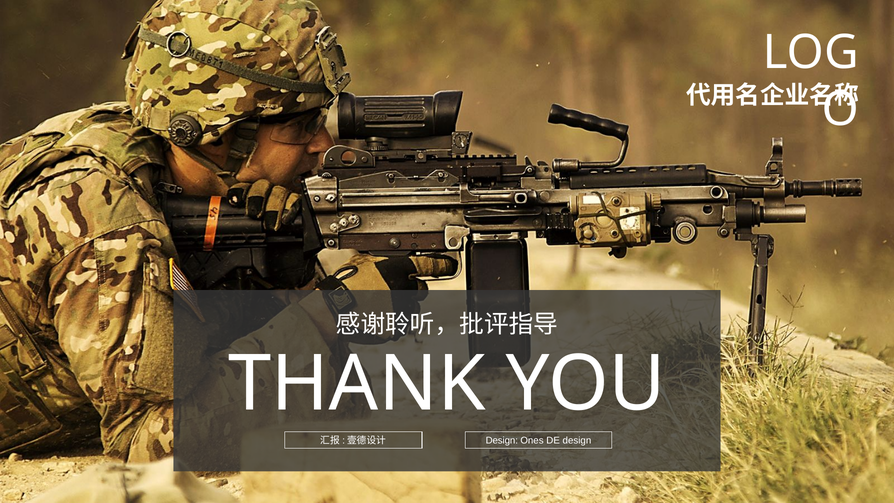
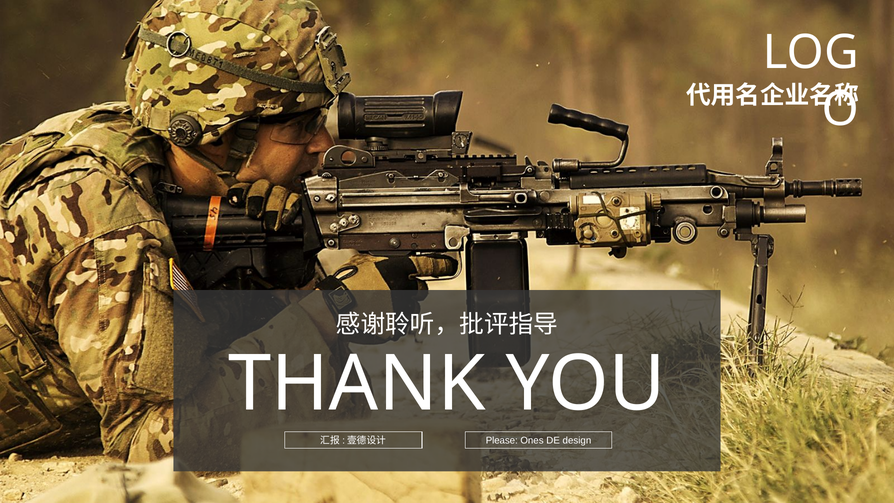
Design: Design -> Please (502, 441)
